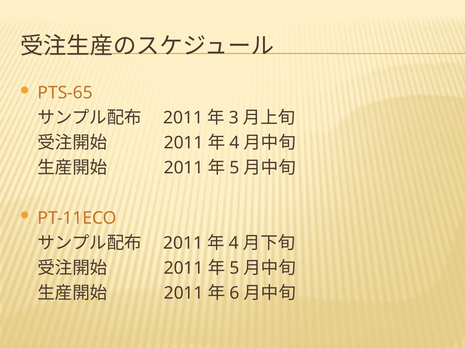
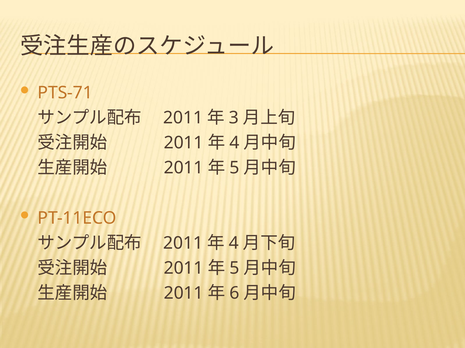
PTS-65: PTS-65 -> PTS-71 (65, 93)
